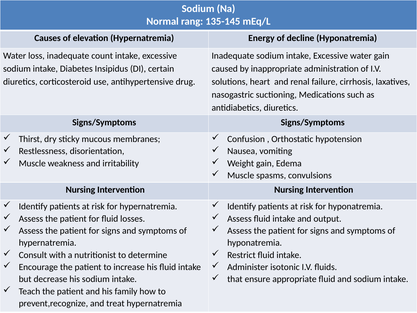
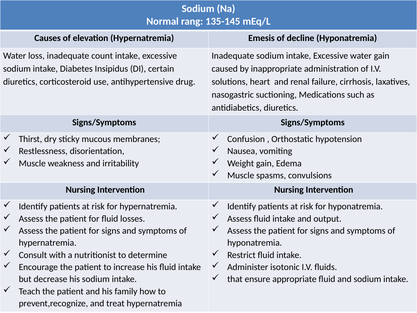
Energy: Energy -> Emesis (261, 38)
